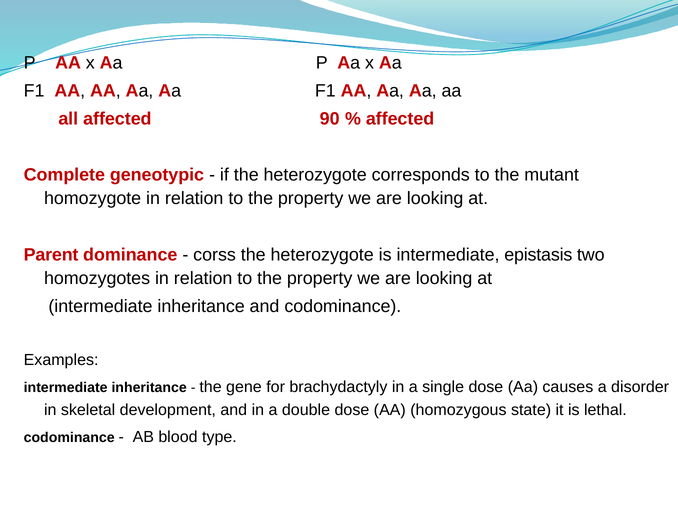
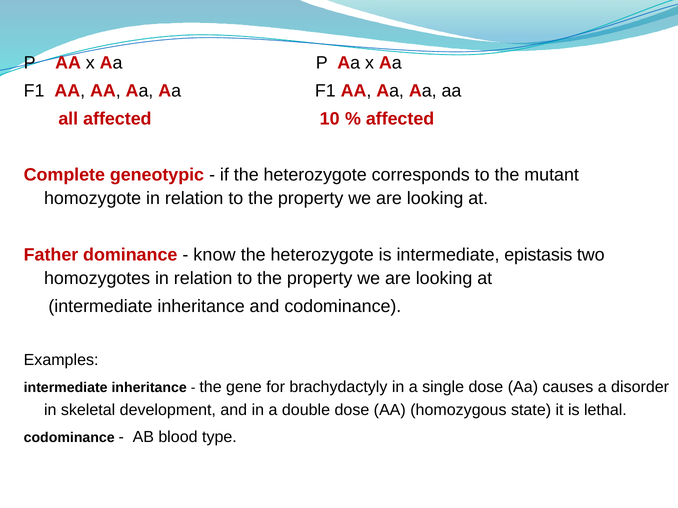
90: 90 -> 10 (330, 119)
Parent: Parent -> Father (51, 255)
corss: corss -> know (214, 255)
